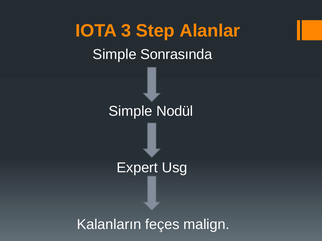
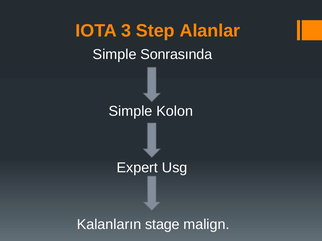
Nodül: Nodül -> Kolon (175, 111)
feçes: feçes -> stage (162, 225)
